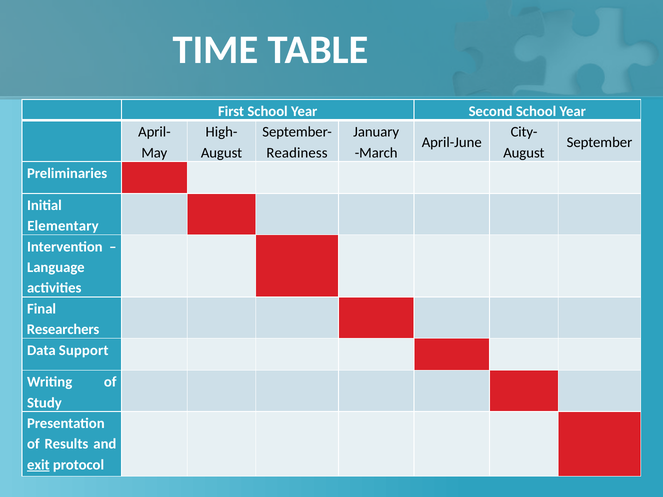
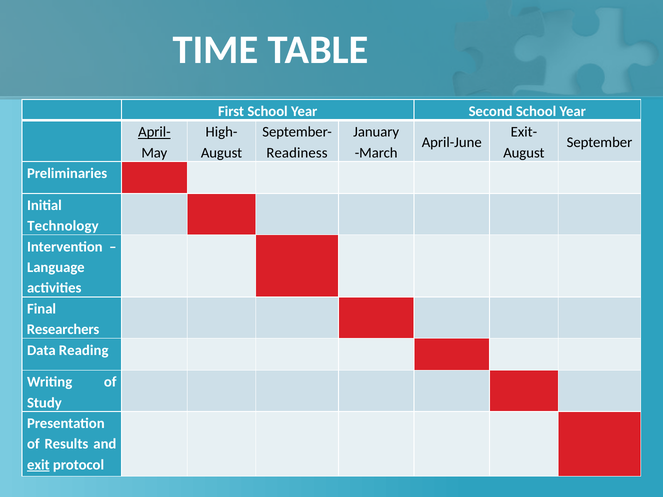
April- underline: none -> present (154, 132)
City-: City- -> Exit- (524, 132)
Elementary: Elementary -> Technology (63, 226)
Support: Support -> Reading (84, 350)
